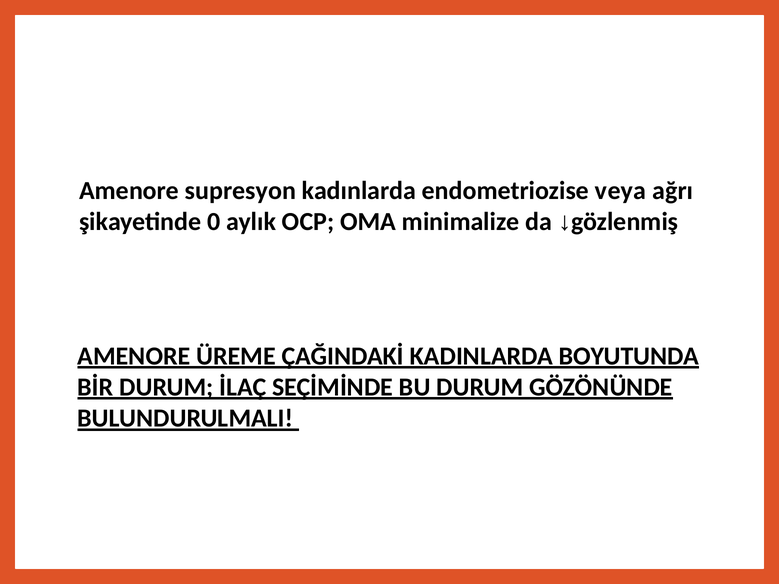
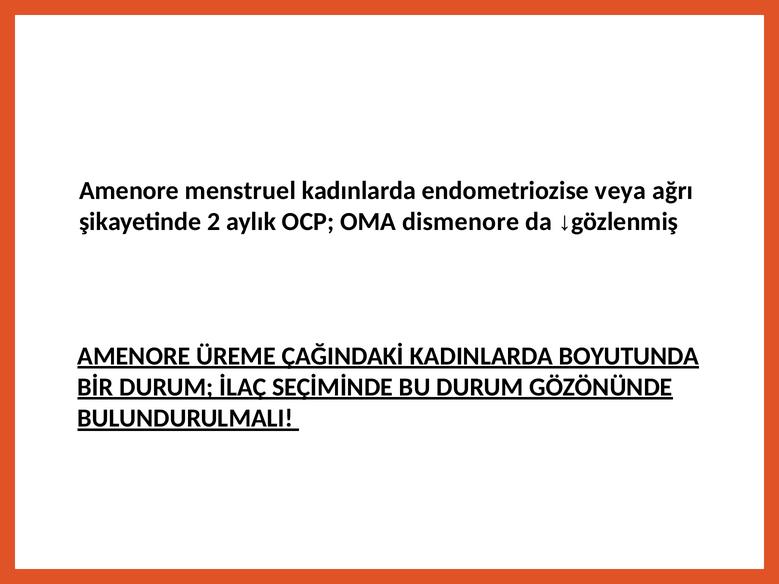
supresyon: supresyon -> menstruel (240, 191)
0: 0 -> 2 (214, 222)
minimalize: minimalize -> dismenore (461, 222)
